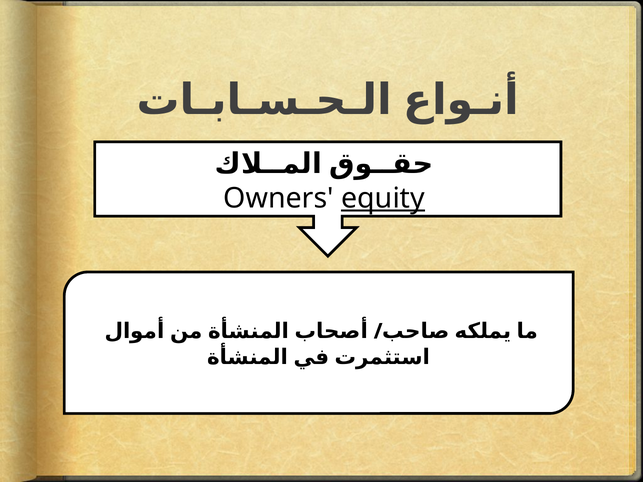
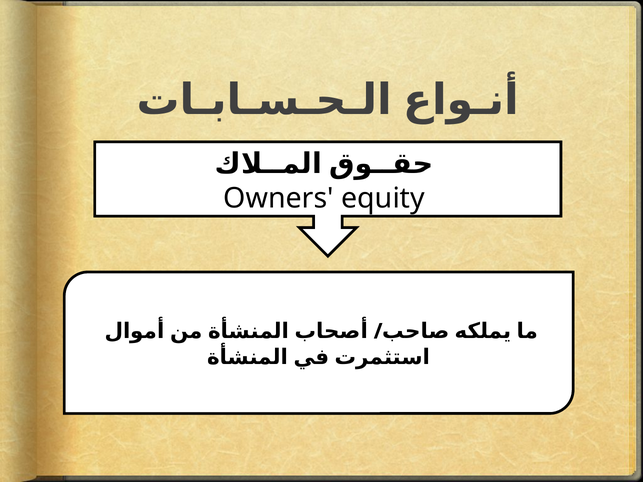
equity underline: present -> none (383, 198)
